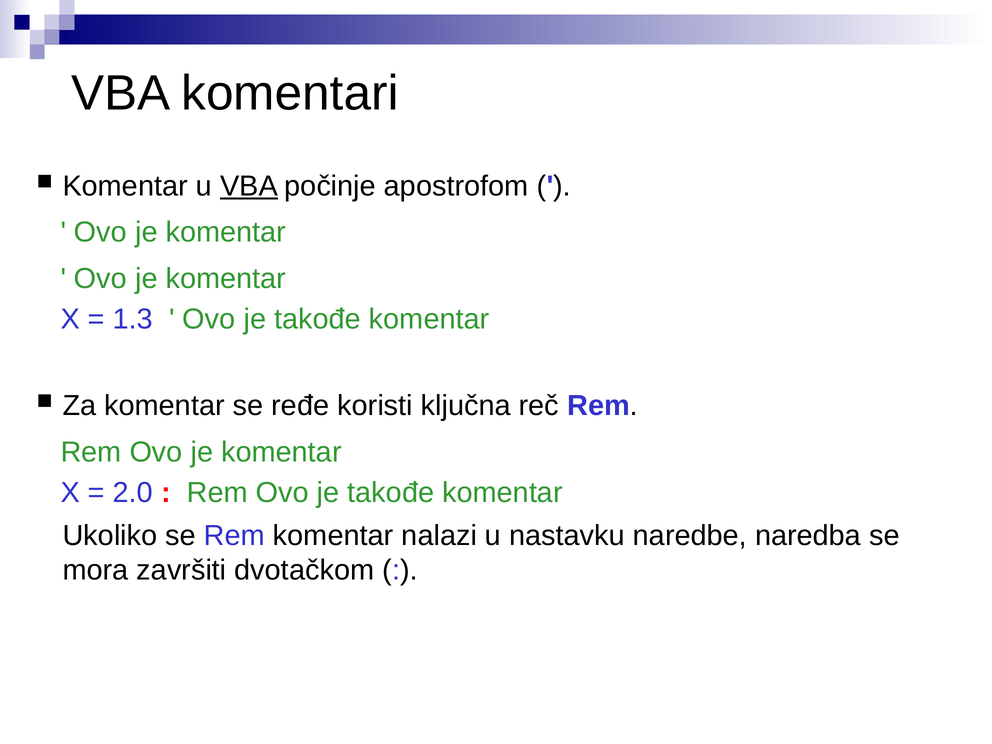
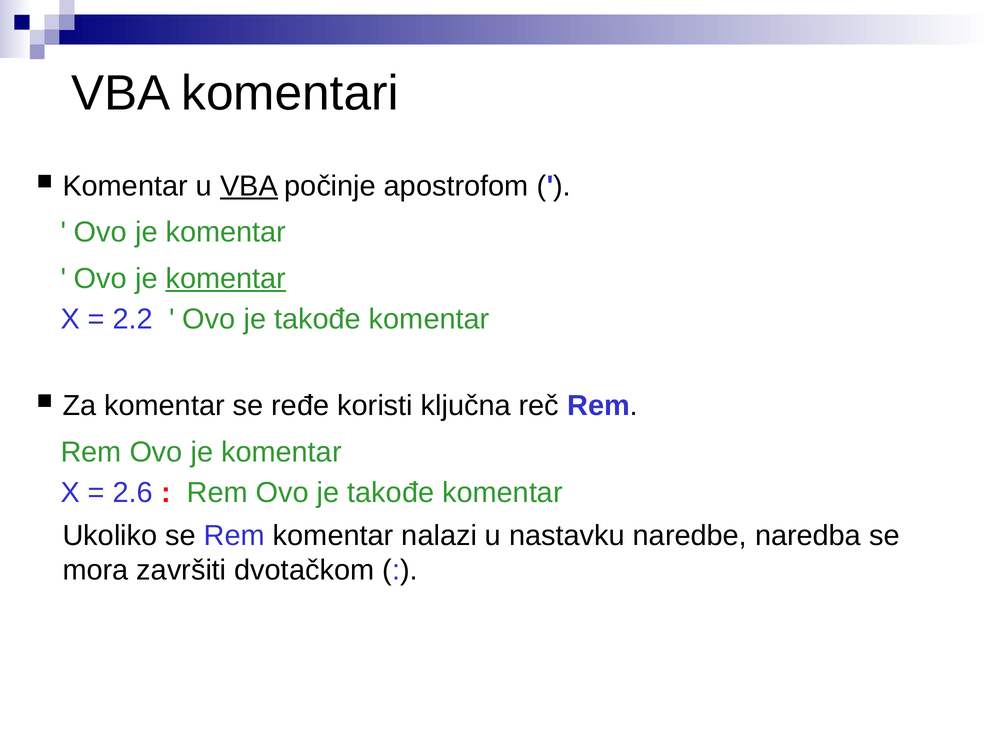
komentar underline: none -> present (226, 279)
1.3: 1.3 -> 2.2 (133, 319)
2.0: 2.0 -> 2.6 (133, 493)
